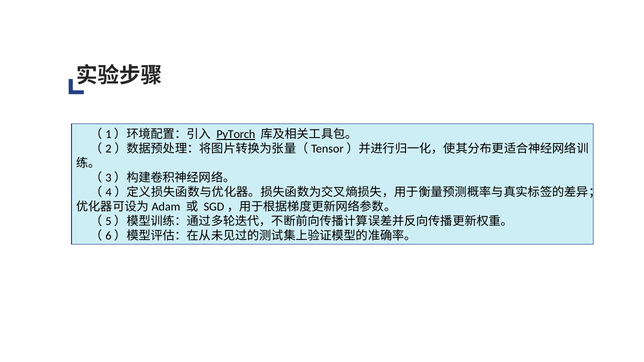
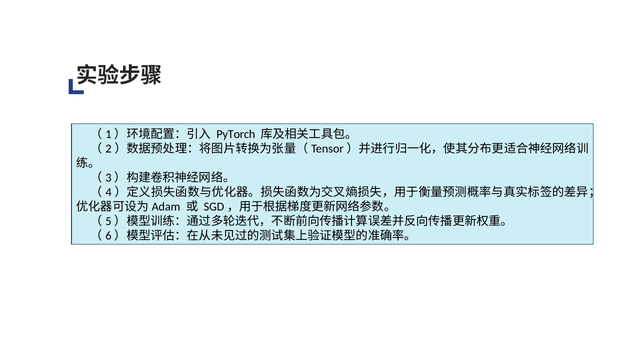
PyTorch underline: present -> none (236, 134)
